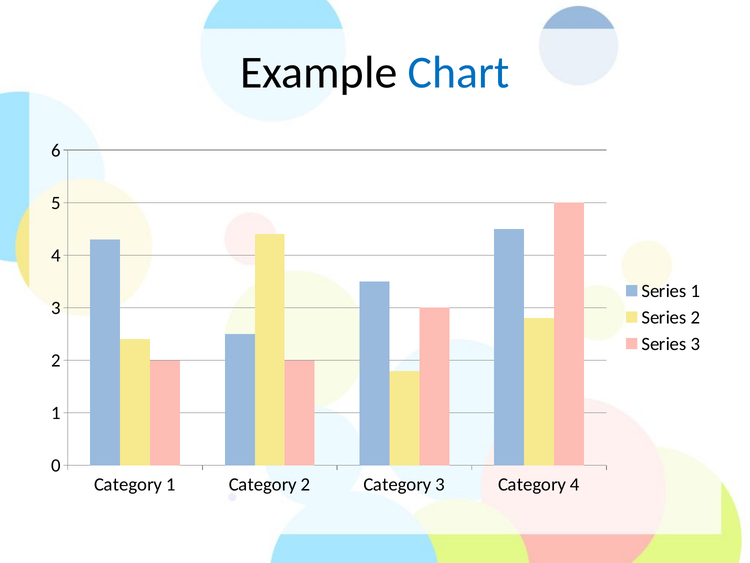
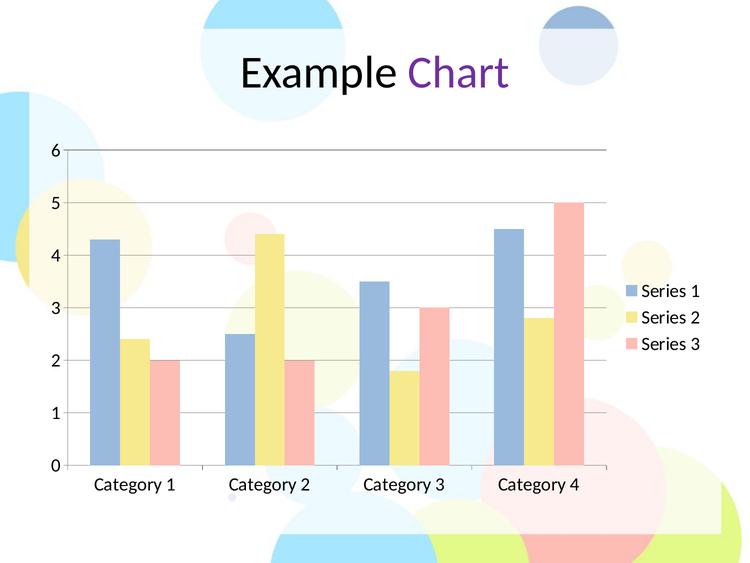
Chart colour: blue -> purple (459, 73)
